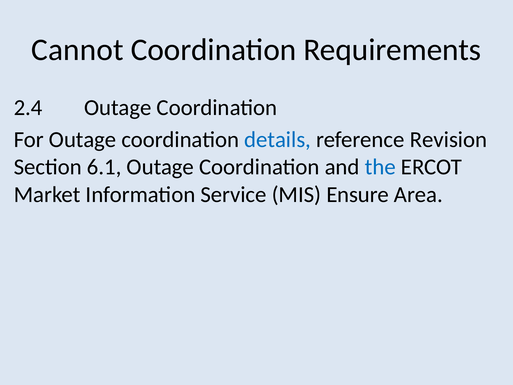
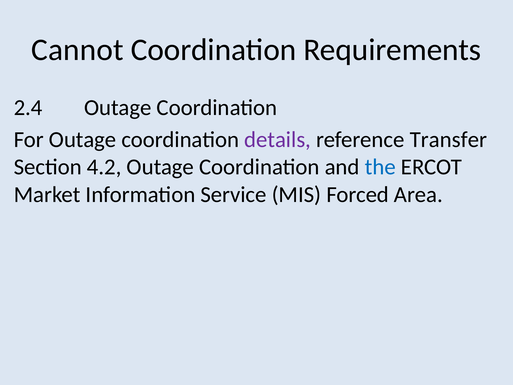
details colour: blue -> purple (278, 140)
Revision: Revision -> Transfer (448, 140)
6.1: 6.1 -> 4.2 (104, 167)
Ensure: Ensure -> Forced (358, 194)
